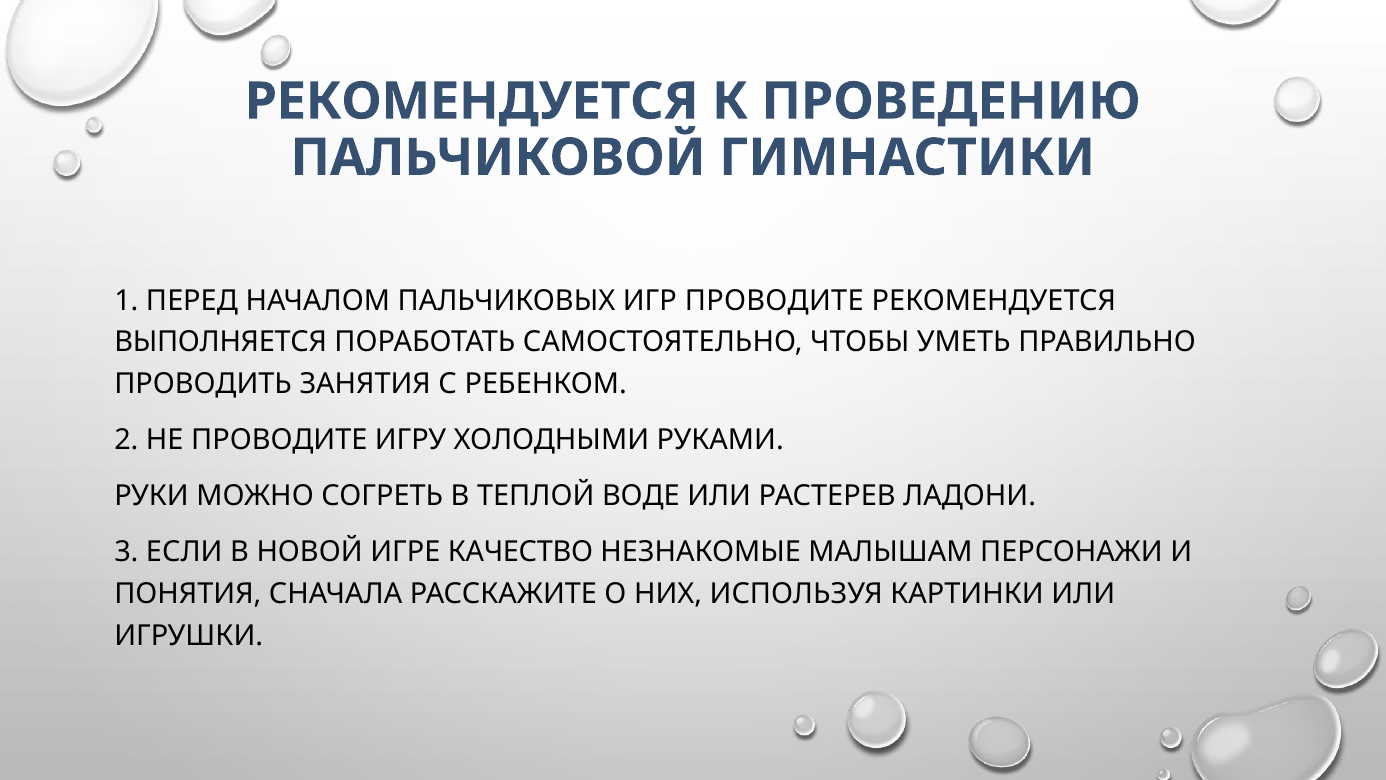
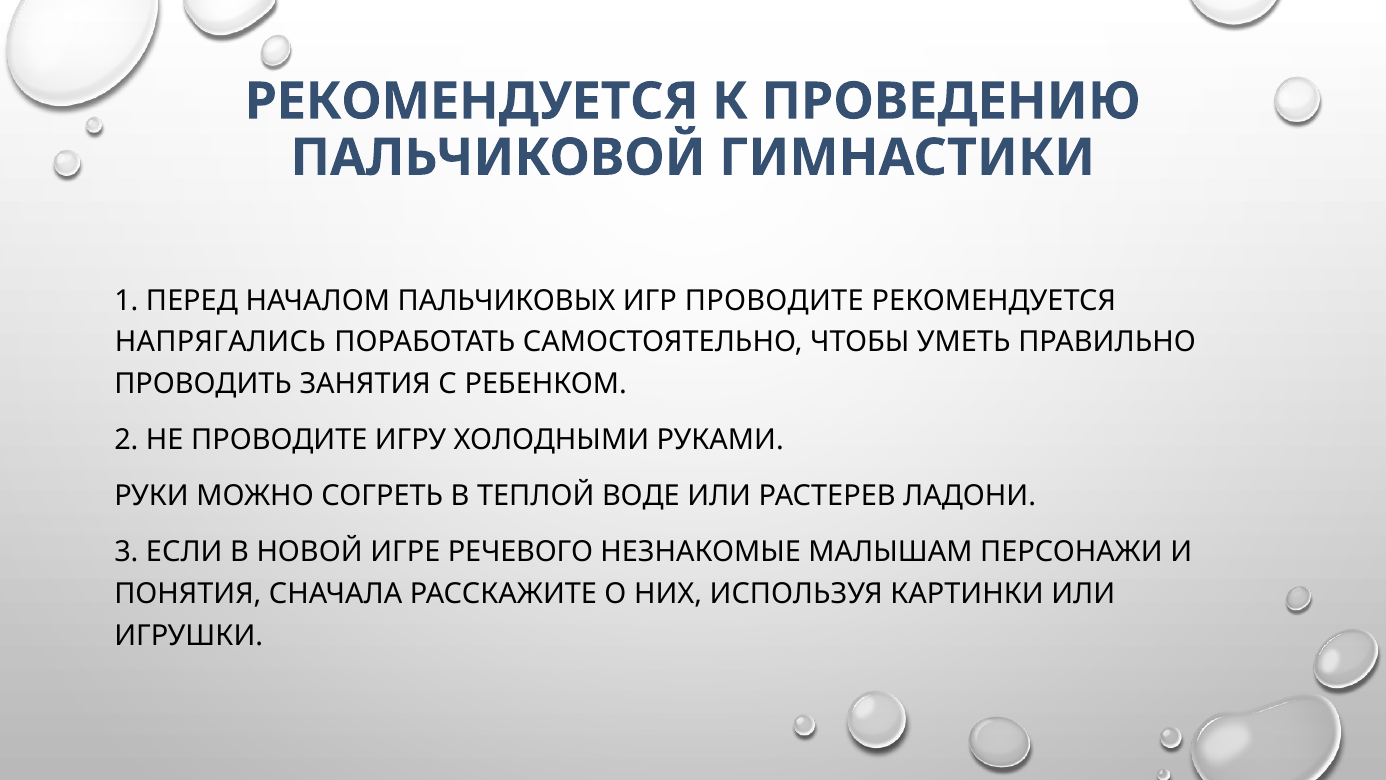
ВЫПОЛНЯЕТСЯ: ВЫПОЛНЯЕТСЯ -> НАПРЯГАЛИСЬ (220, 342)
КАЧЕСТВО: КАЧЕСТВО -> РЕЧЕВОГО (520, 552)
